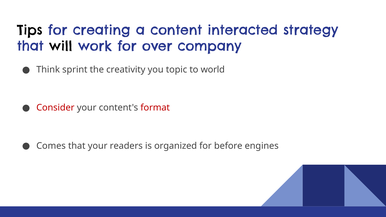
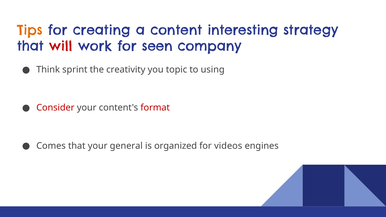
Tips colour: black -> orange (30, 30)
interacted: interacted -> interesting (243, 30)
will colour: black -> red (61, 46)
over: over -> seen (157, 46)
world: world -> using (213, 70)
readers: readers -> general (126, 146)
before: before -> videos (228, 146)
